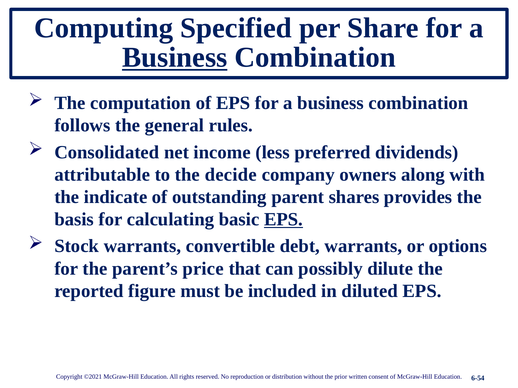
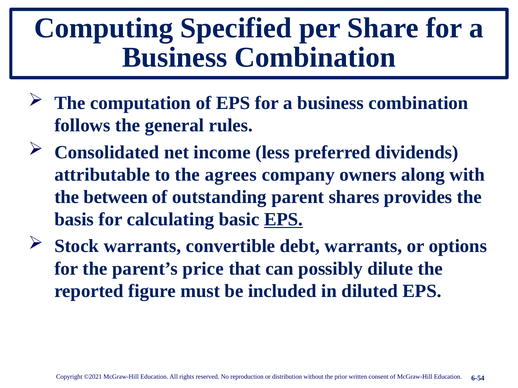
Business underline: present -> none (175, 57)
decide: decide -> agrees (231, 175)
indicate: indicate -> between (116, 197)
